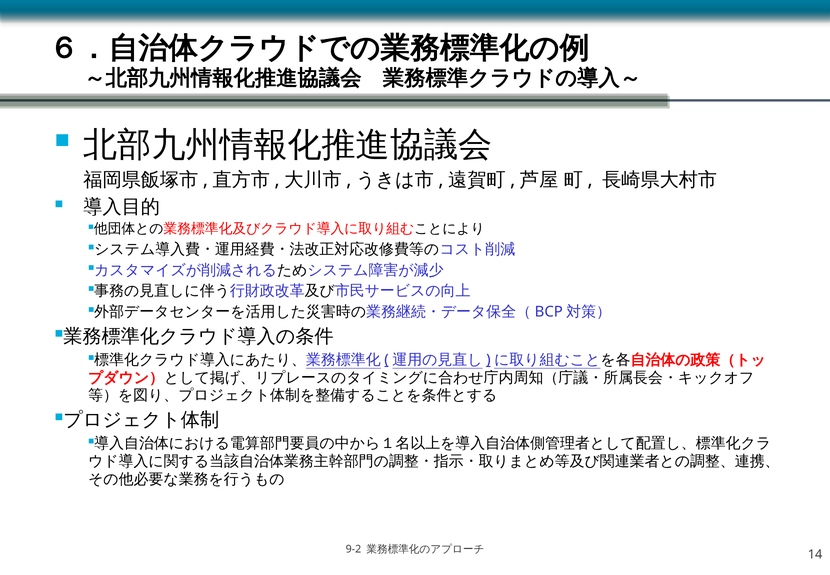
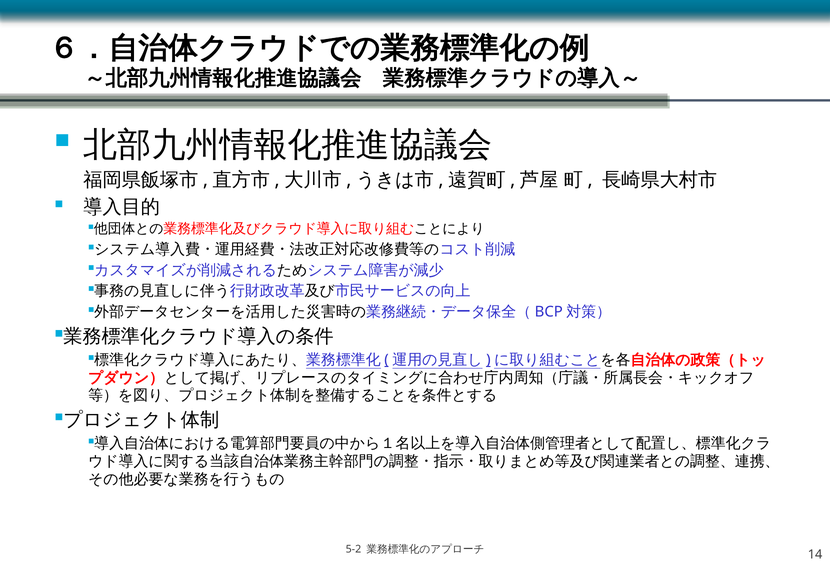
9-2: 9-2 -> 5-2 (353, 549)
